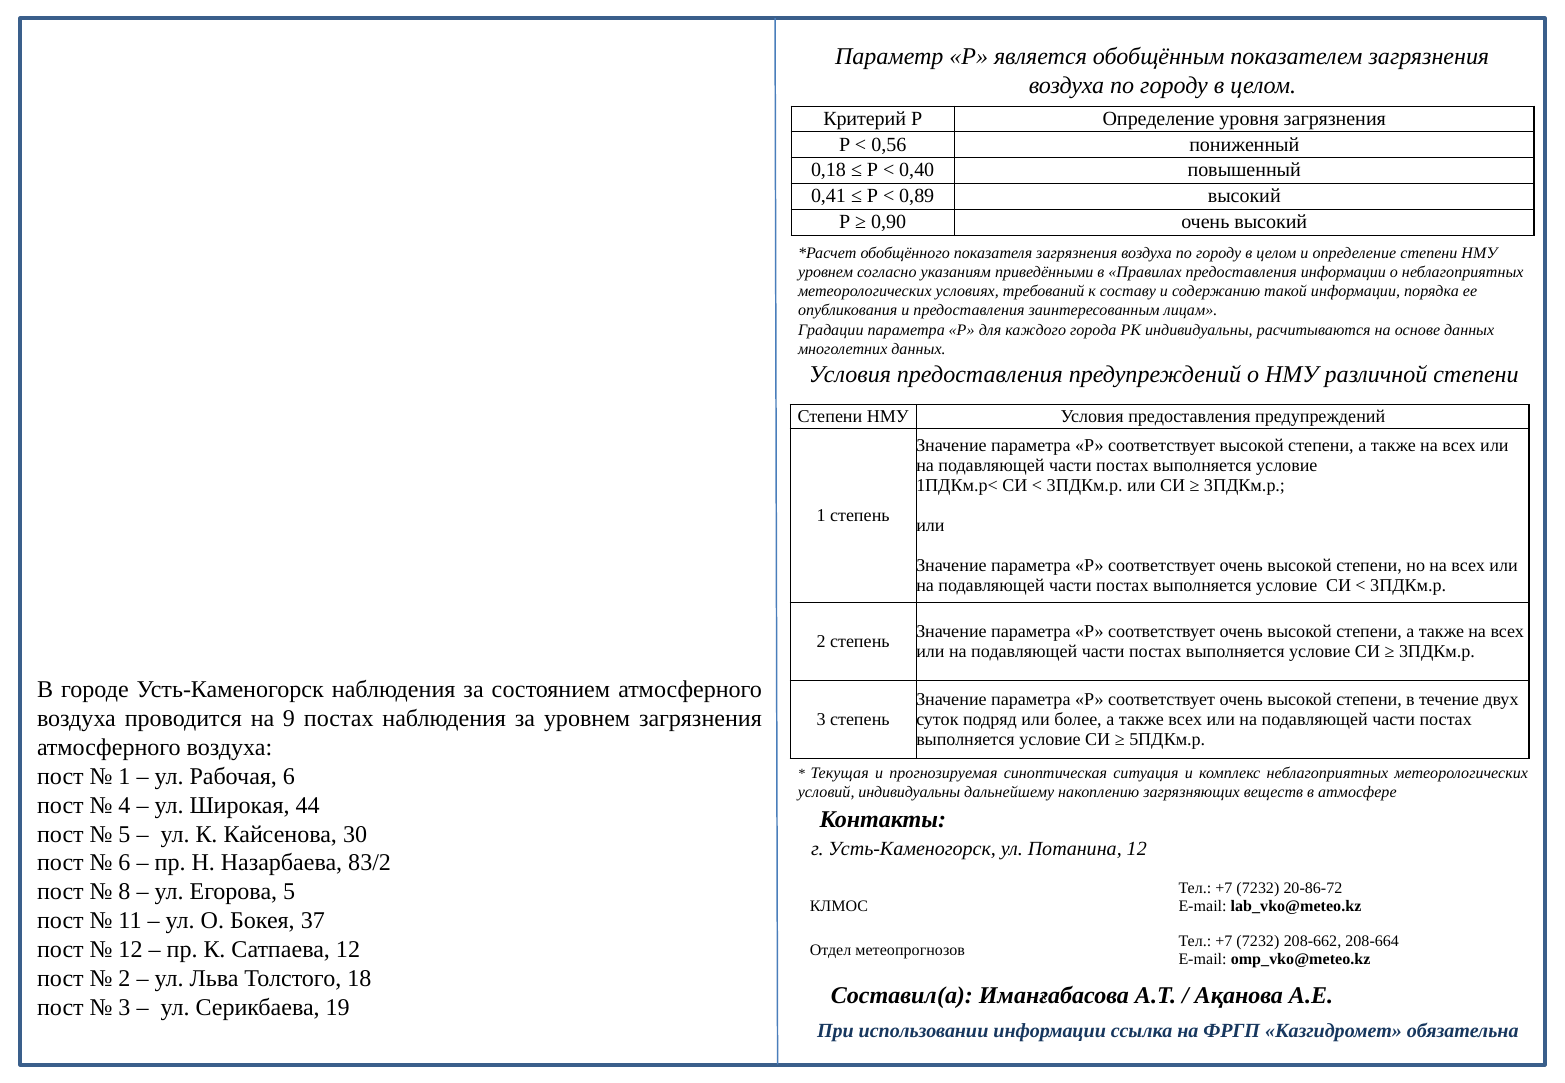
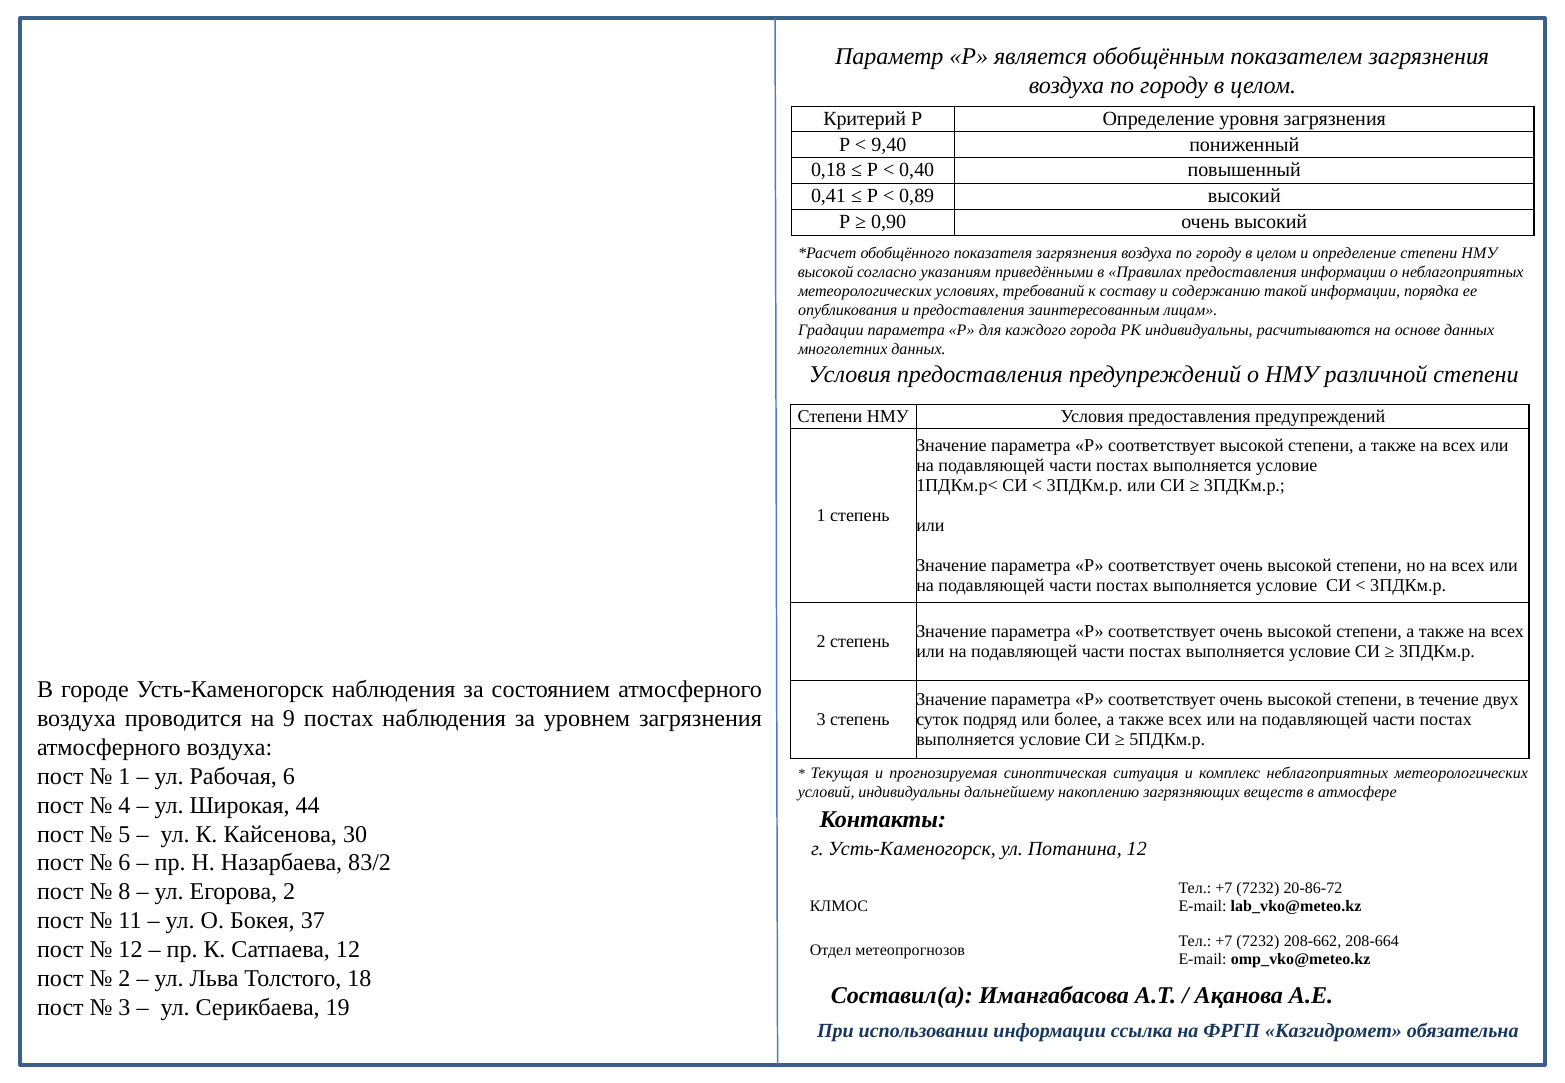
0,56: 0,56 -> 9,40 (889, 145)
уровнем: уровнем -> высокой (826, 272)
Егорова 5: 5 -> 2 (289, 892)
